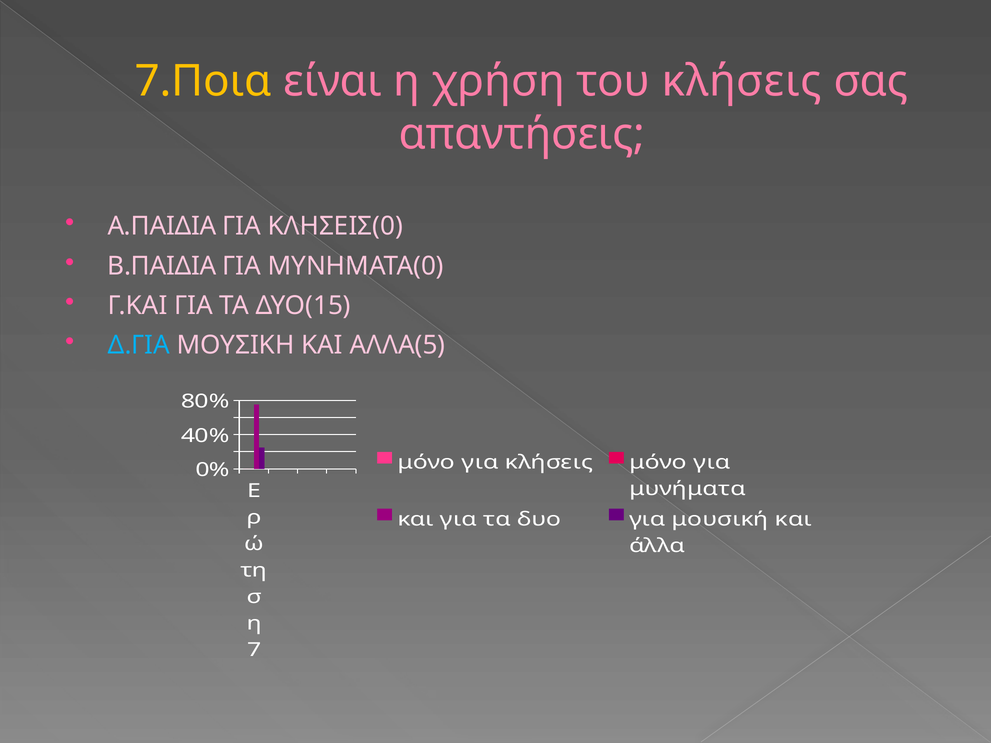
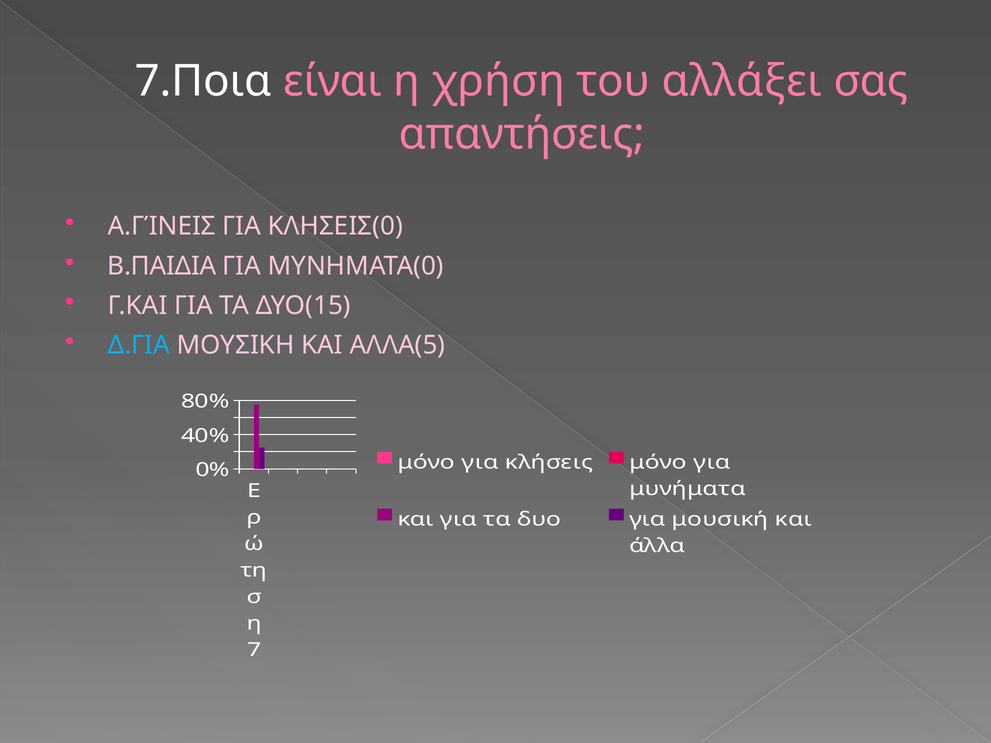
7.Ποια colour: yellow -> white (203, 81)
του κλήσεις: κλήσεις -> αλλάξει (742, 81)
Α.ΠΑΙΔΙΑ: Α.ΠΑΙΔΙΑ -> Α.ΓΊΝΕΙΣ (162, 226)
